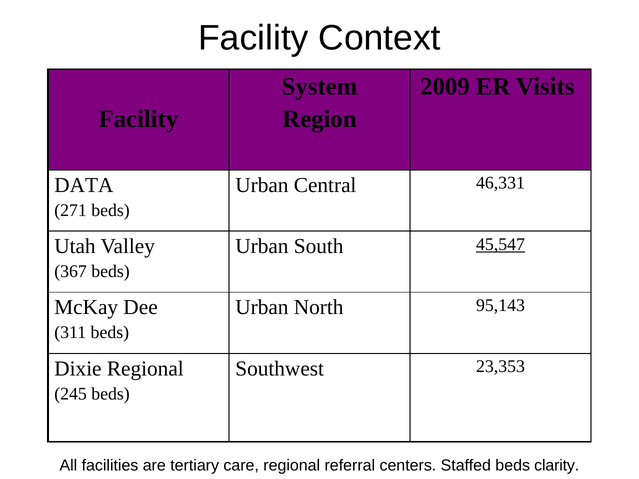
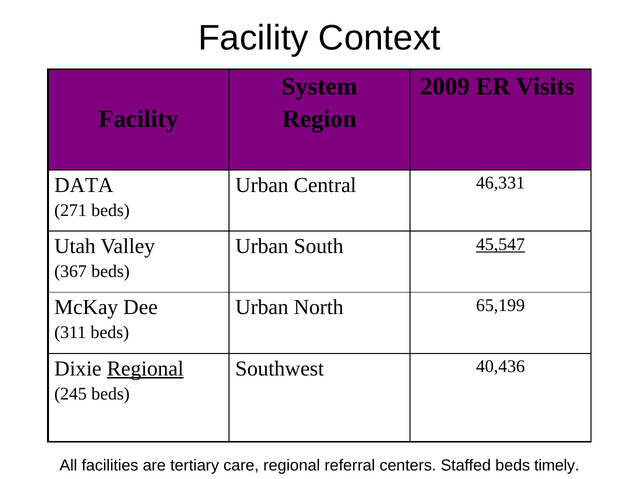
95,143: 95,143 -> 65,199 (500, 306)
Regional underline: none -> present (145, 369)
23,353: 23,353 -> 40,436 (500, 367)
clarity: clarity -> timely (557, 466)
